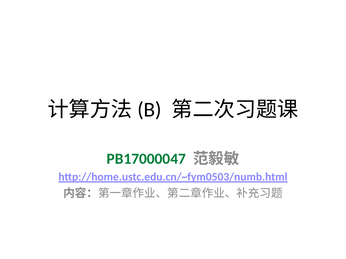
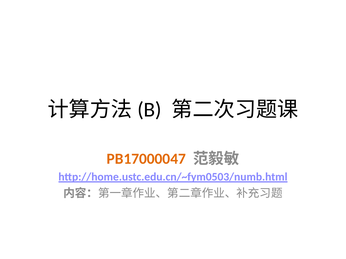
PB17000047 colour: green -> orange (146, 159)
